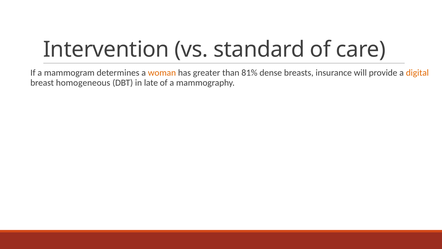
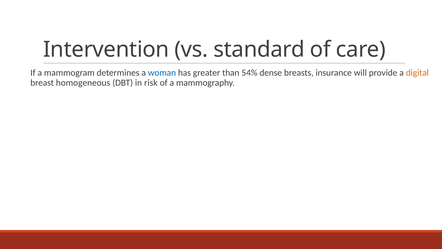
woman colour: orange -> blue (162, 73)
81%: 81% -> 54% (249, 73)
late: late -> risk (151, 83)
